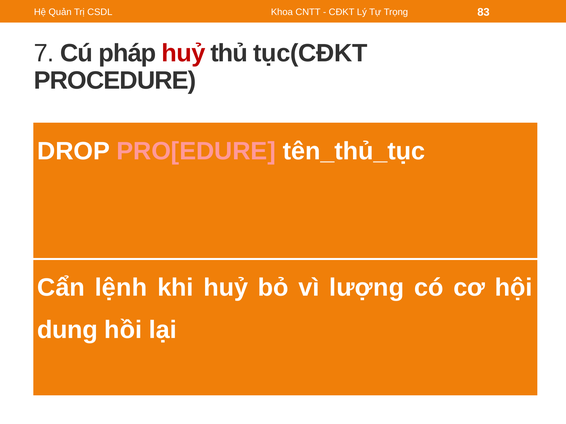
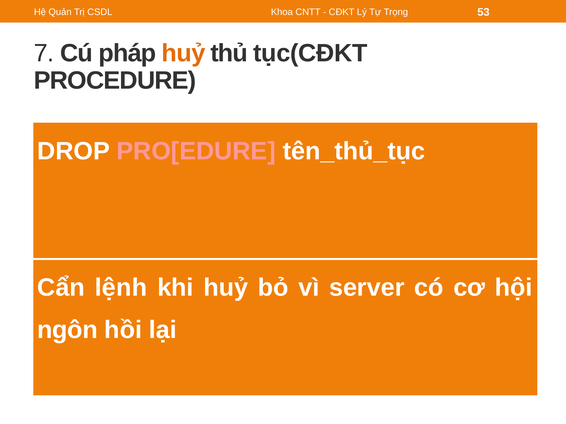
83: 83 -> 53 (483, 12)
huỷ colour: red -> orange (184, 53)
lượng: lượng -> server (367, 288)
dung: dung -> ngôn (67, 330)
